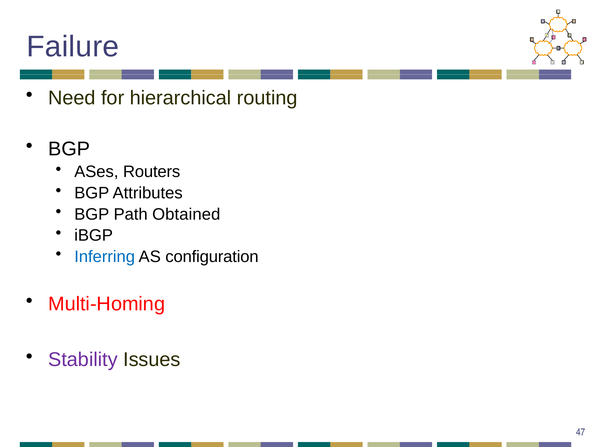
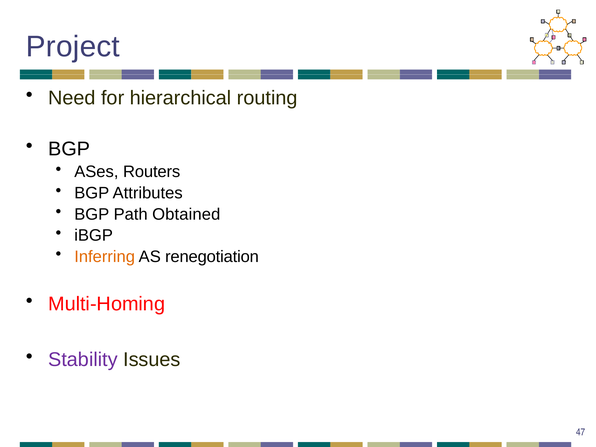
Failure: Failure -> Project (73, 47)
Inferring colour: blue -> orange (105, 257)
configuration: configuration -> renegotiation (212, 257)
